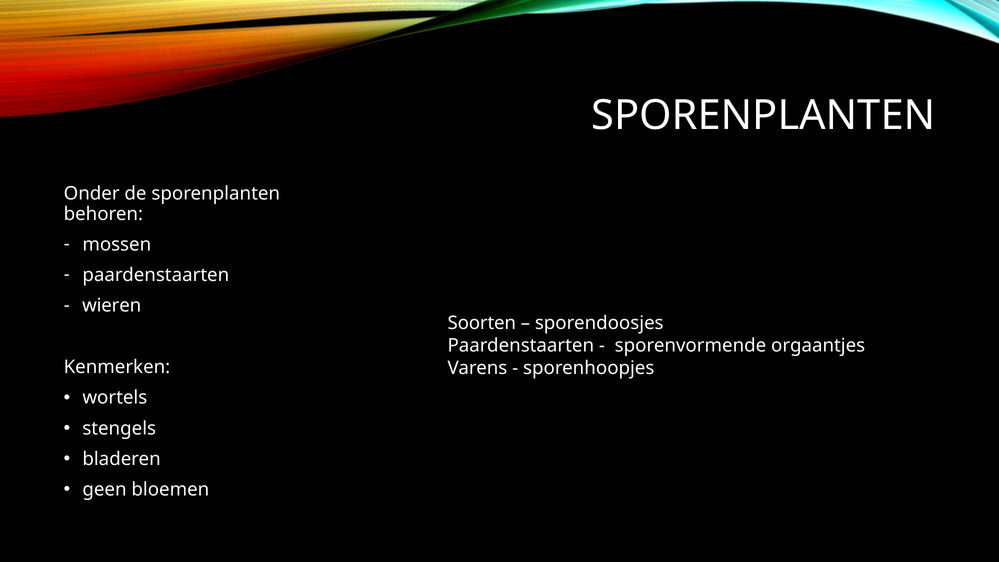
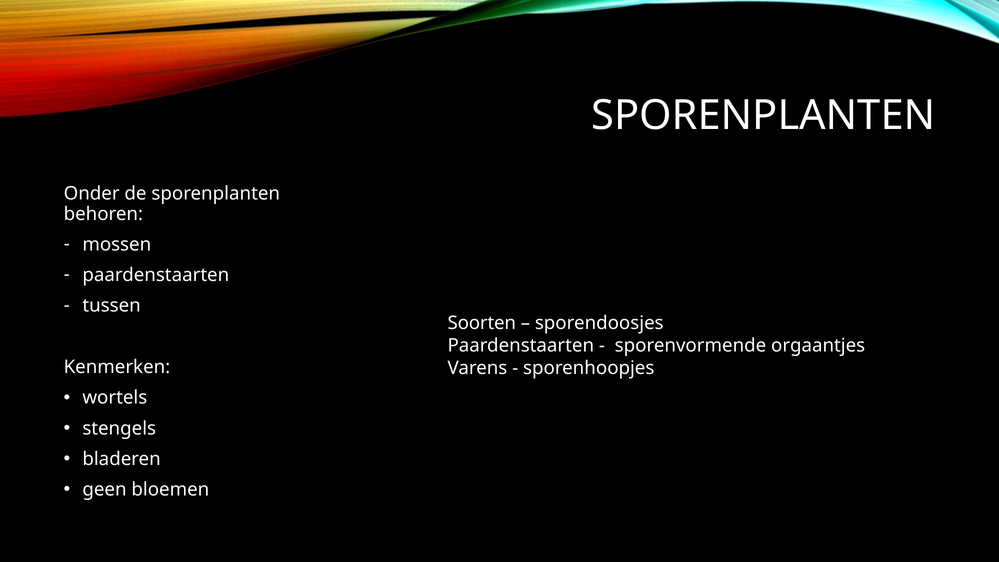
wieren: wieren -> tussen (112, 306)
